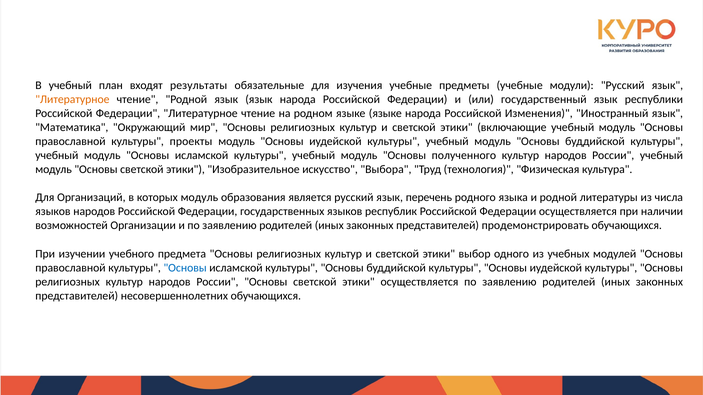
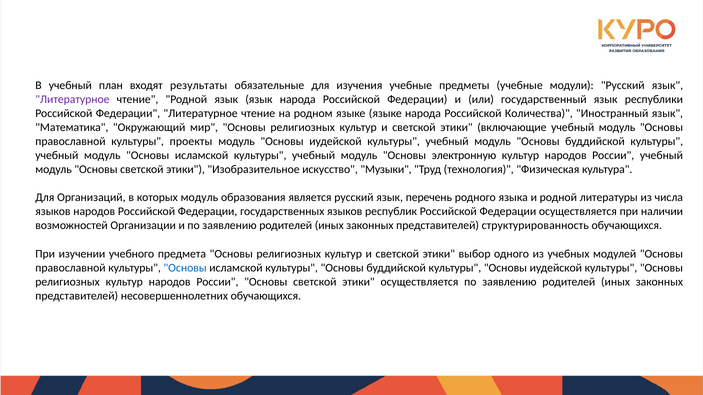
Литературное colour: orange -> purple (72, 99)
Изменения: Изменения -> Количества (539, 113)
полученного: полученного -> электронную (464, 156)
Выбора: Выбора -> Музыки (386, 170)
продемонстрировать: продемонстрировать -> структурированность (535, 226)
